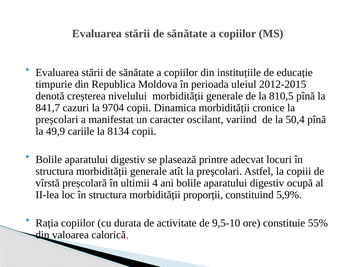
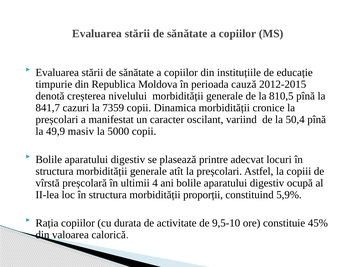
uleiul: uleiul -> cauză (244, 84)
9704: 9704 -> 7359 (113, 108)
cariile: cariile -> masiv (81, 131)
8134: 8134 -> 5000 (118, 131)
55%: 55% -> 45% (318, 223)
